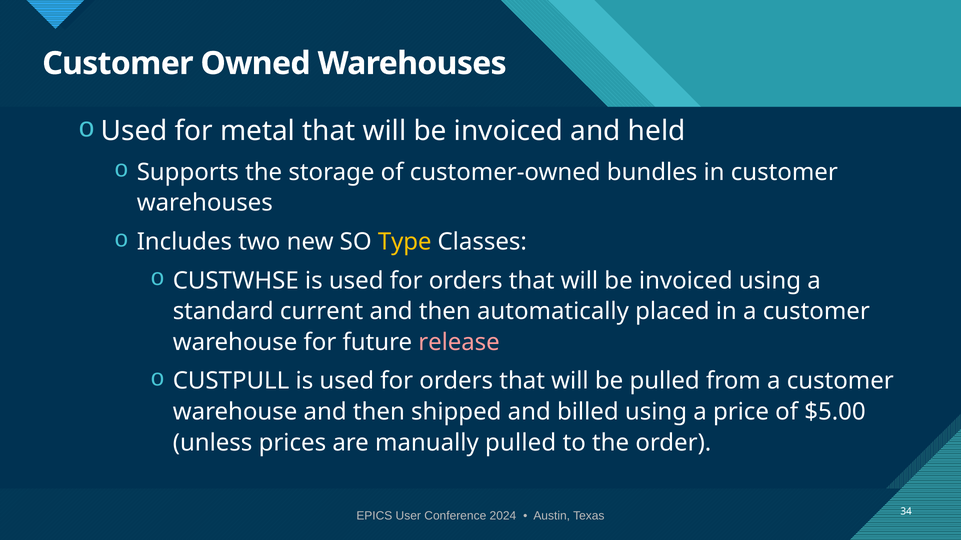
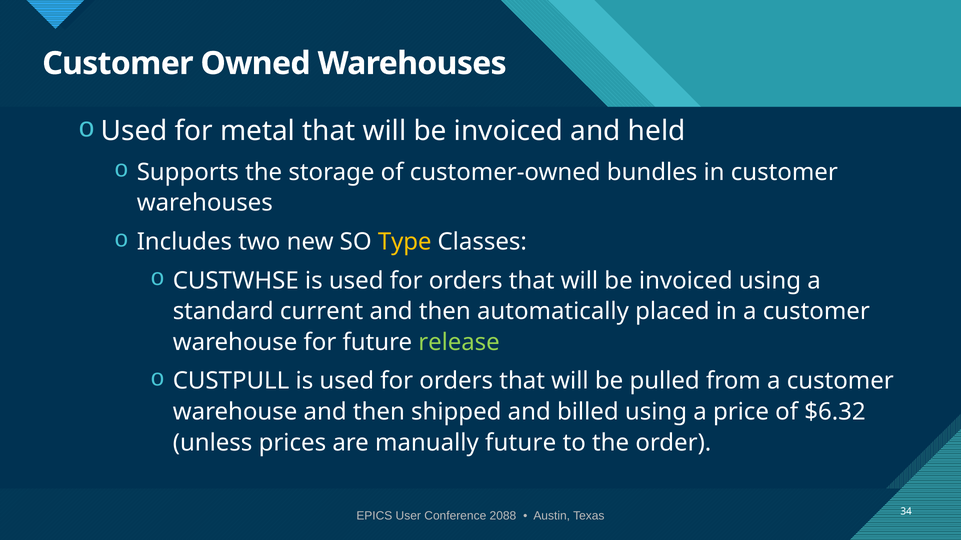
release colour: pink -> light green (459, 343)
$5.00: $5.00 -> $6.32 (835, 412)
manually pulled: pulled -> future (521, 443)
2024: 2024 -> 2088 (503, 516)
